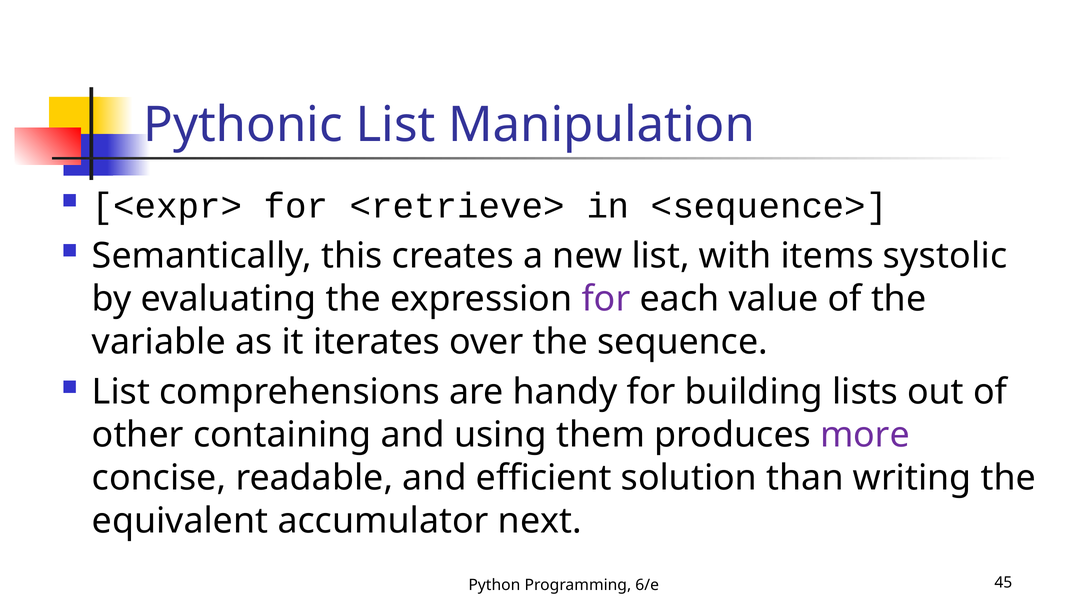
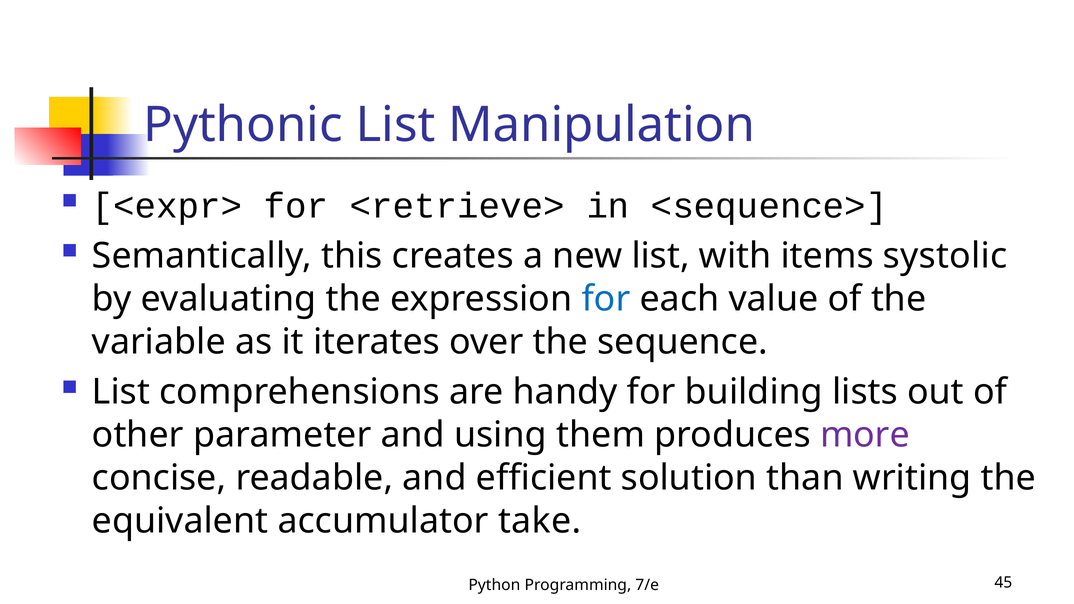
for colour: purple -> blue (606, 299)
containing: containing -> parameter (282, 435)
next: next -> take (540, 521)
6/e: 6/e -> 7/e (647, 585)
